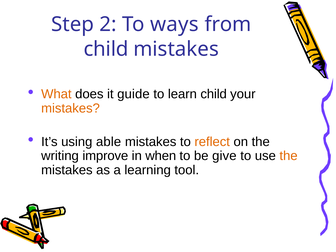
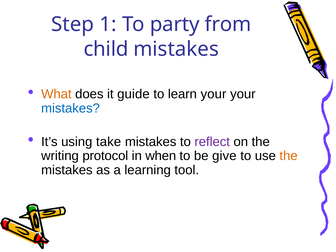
2: 2 -> 1 (108, 24)
ways: ways -> party (175, 24)
learn child: child -> your (213, 94)
mistakes colour: orange -> blue (71, 108)
able: able -> take (109, 142)
reflect colour: orange -> purple (212, 142)
improve: improve -> protocol (105, 156)
